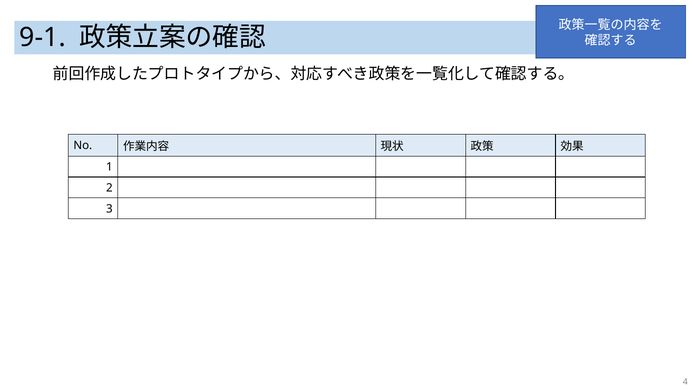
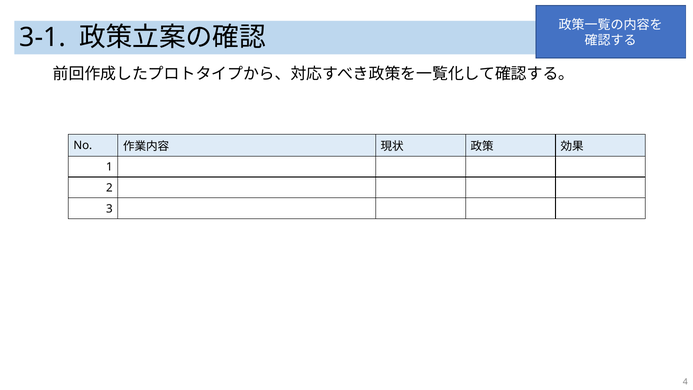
9-1: 9-1 -> 3-1 (43, 38)
